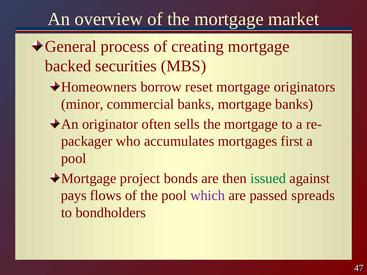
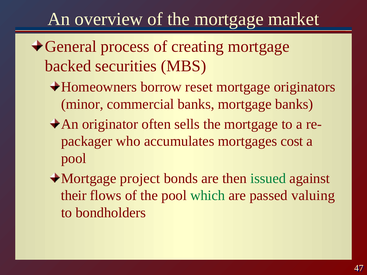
first: first -> cost (292, 141)
pays: pays -> their (74, 196)
which colour: purple -> green (208, 196)
spreads: spreads -> valuing (313, 196)
